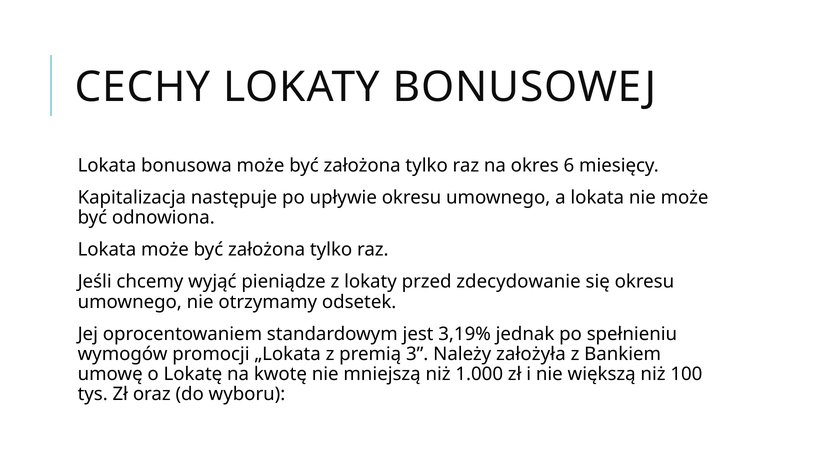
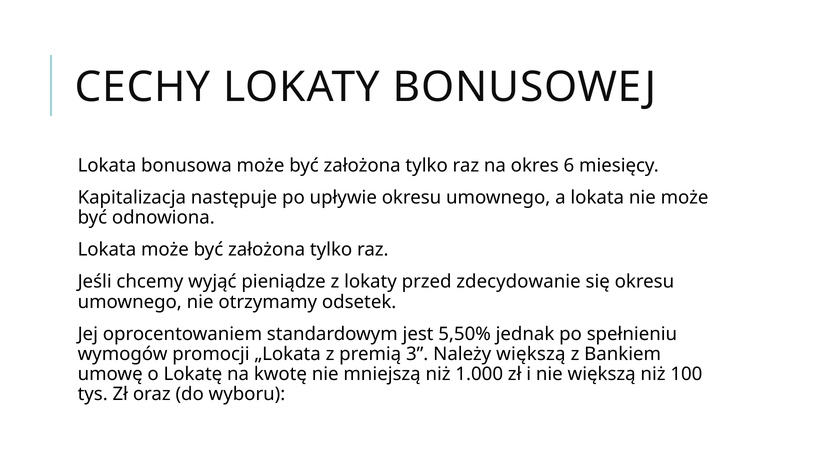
3,19%: 3,19% -> 5,50% (465, 334)
Należy założyła: założyła -> większą (531, 354)
